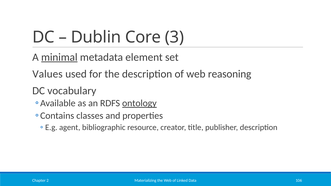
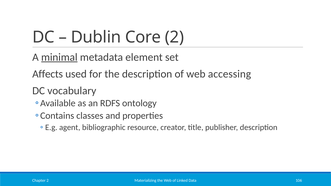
Core 3: 3 -> 2 (174, 37)
Values: Values -> Affects (48, 74)
reasoning: reasoning -> accessing (230, 74)
ontology underline: present -> none (139, 103)
